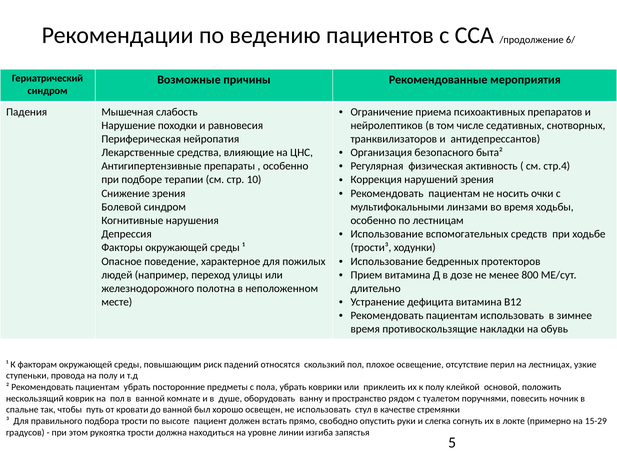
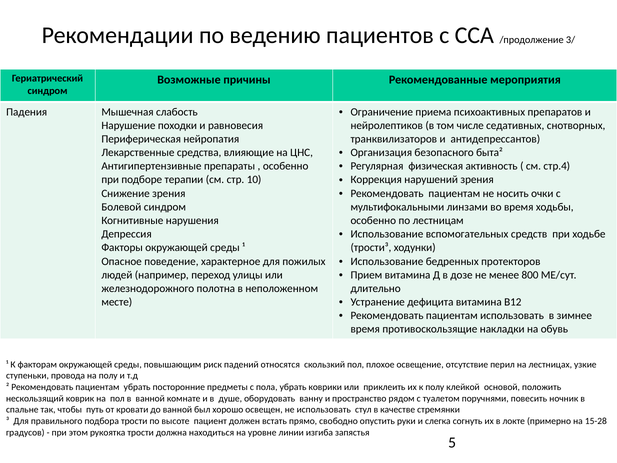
6/: 6/ -> 3/ (571, 40)
15-29: 15-29 -> 15-28 (596, 421)
